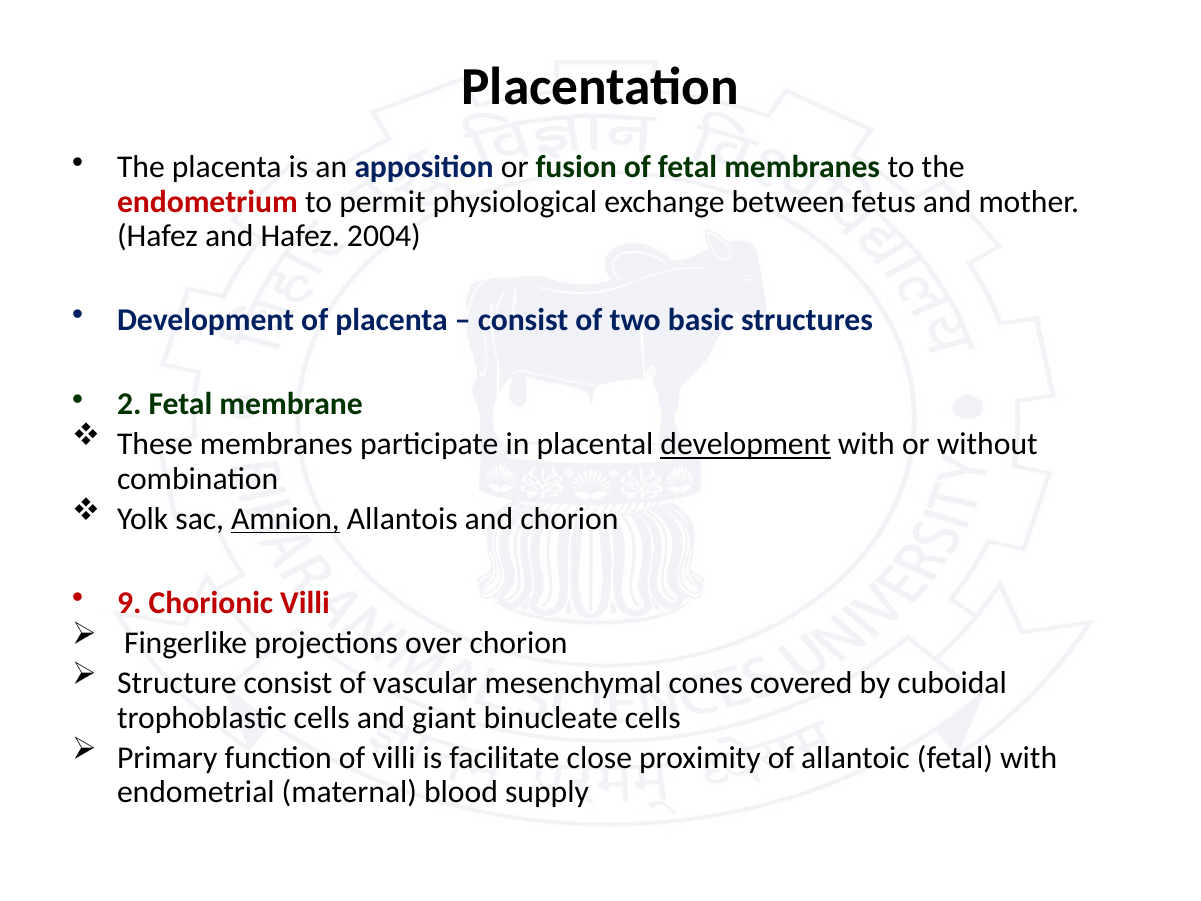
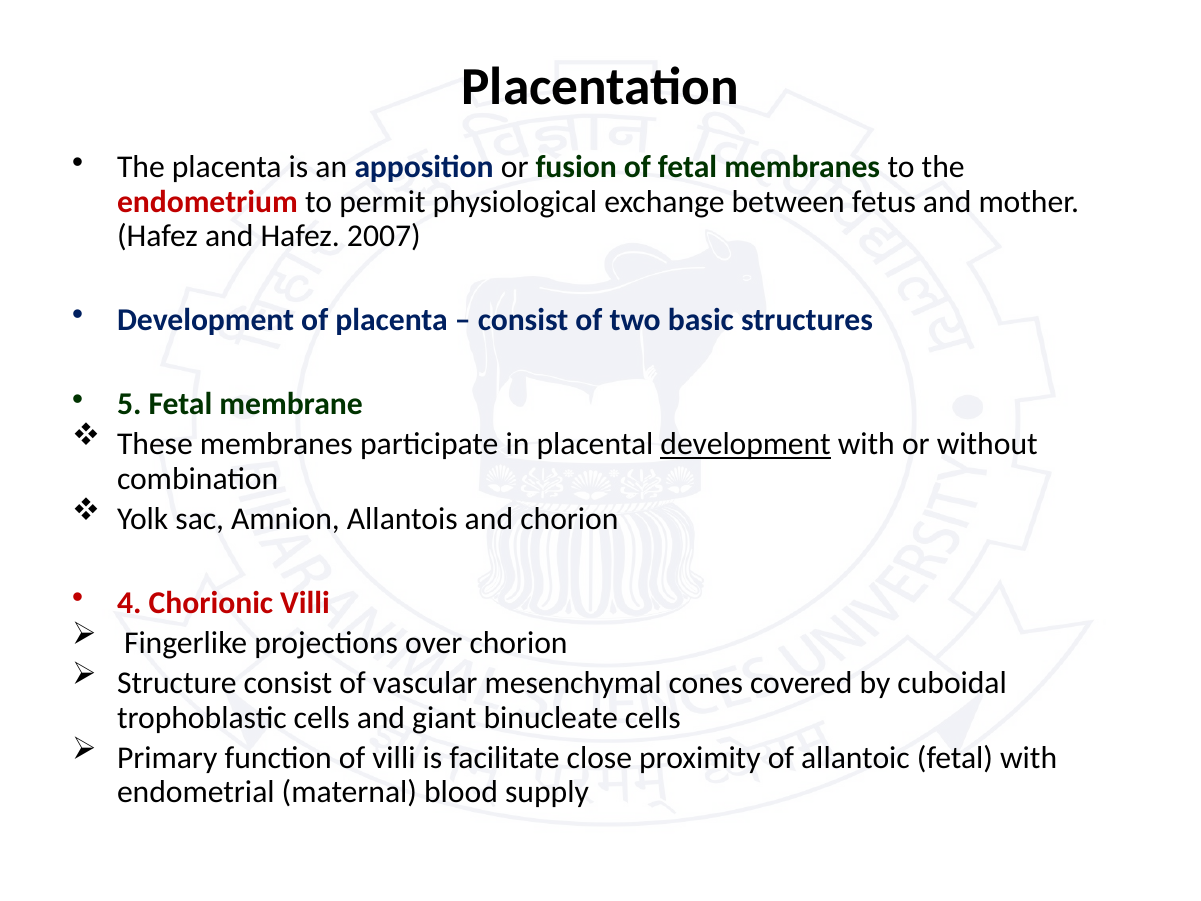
2004: 2004 -> 2007 (384, 236)
2: 2 -> 5 (129, 404)
Amnion underline: present -> none (285, 519)
9: 9 -> 4 (129, 603)
